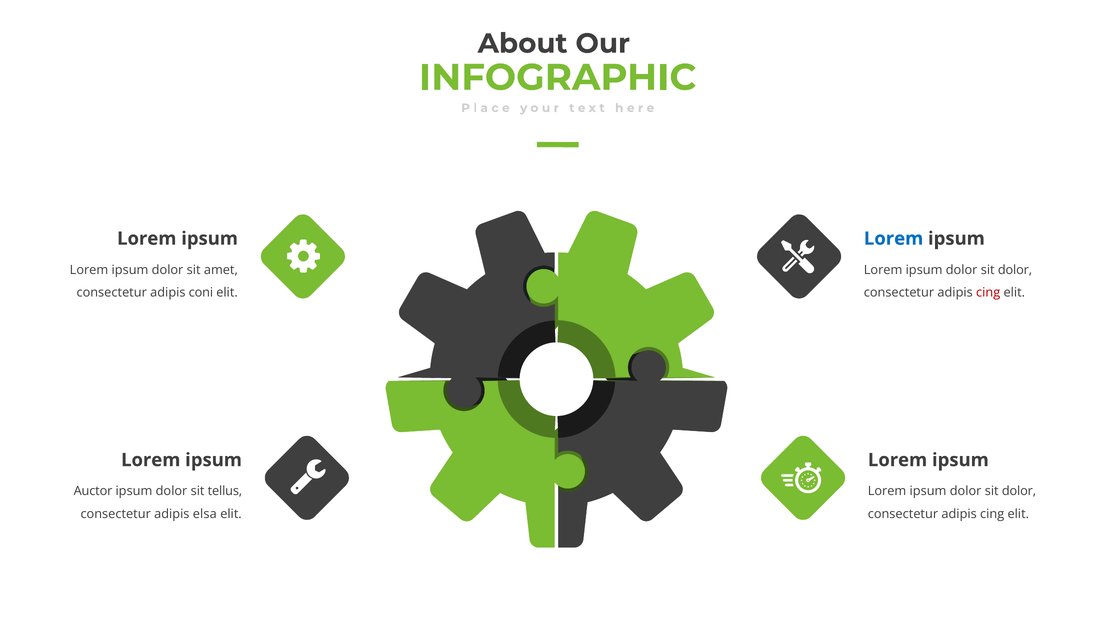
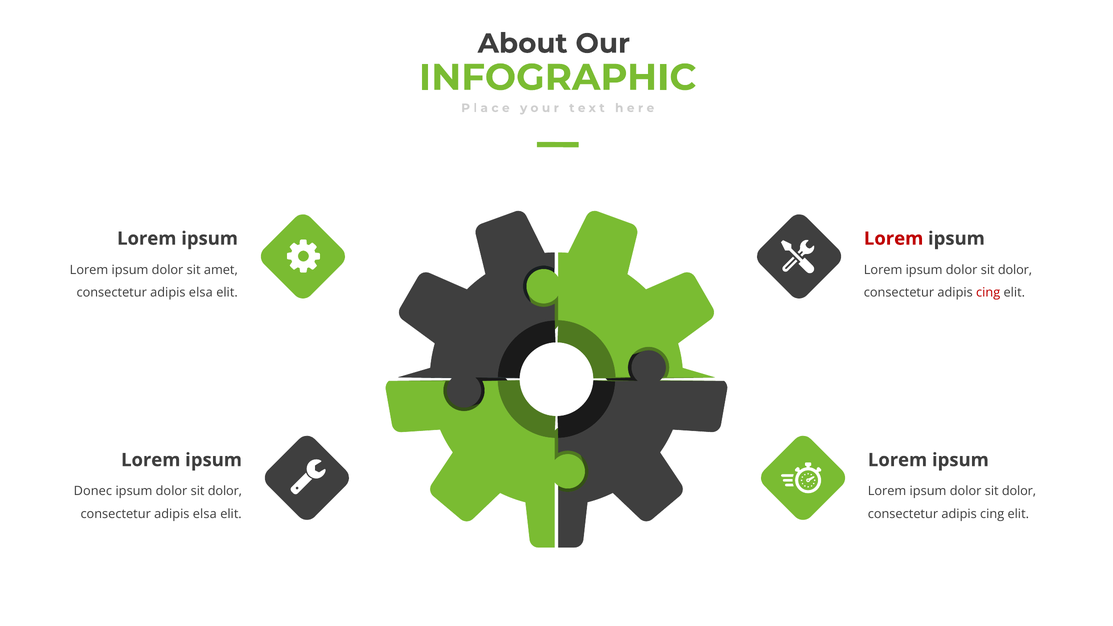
Lorem colour: blue -> red (894, 239)
coni: coni -> elsa (201, 293)
Auctor: Auctor -> Donec (93, 491)
tellus: tellus -> dolor (225, 491)
